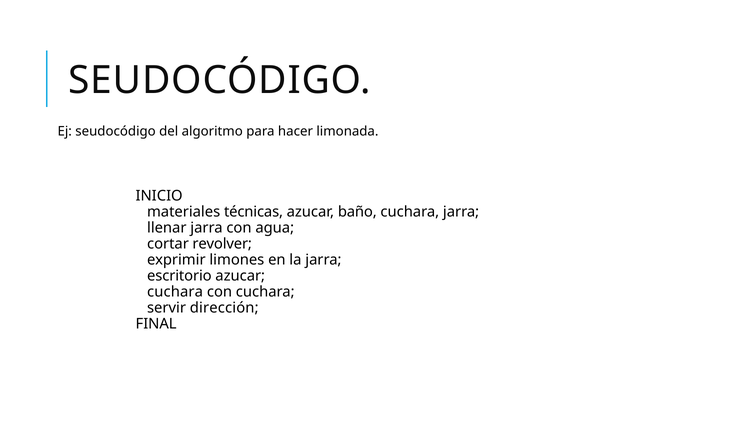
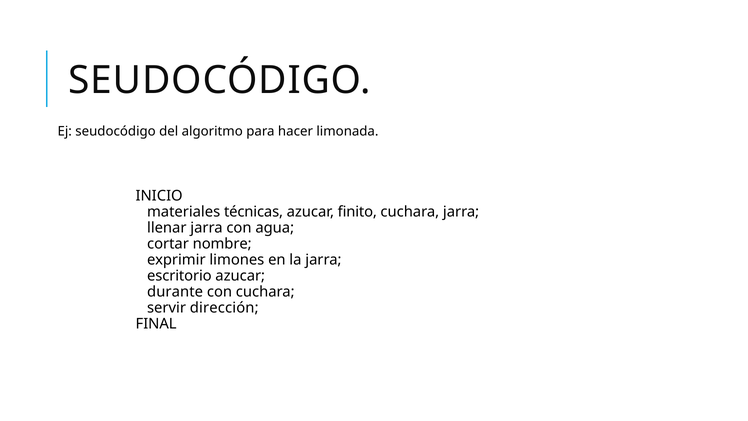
baño: baño -> finito (357, 212)
revolver: revolver -> nombre (222, 244)
cuchara: cuchara -> durante (175, 292)
